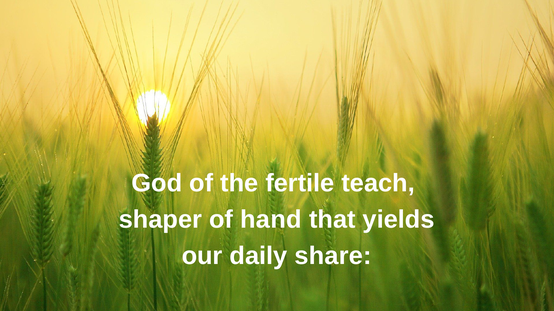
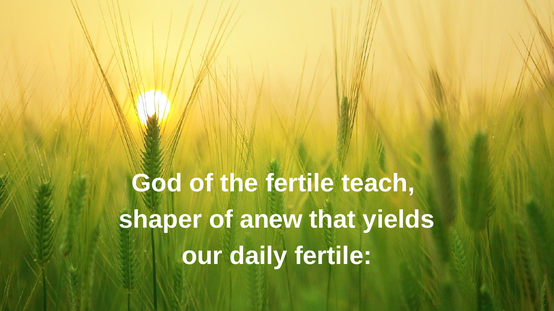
hand: hand -> anew (271, 220)
daily share: share -> fertile (333, 256)
